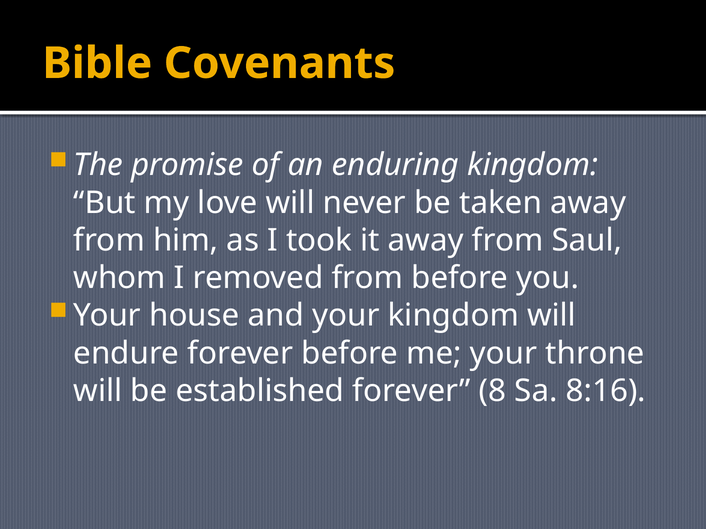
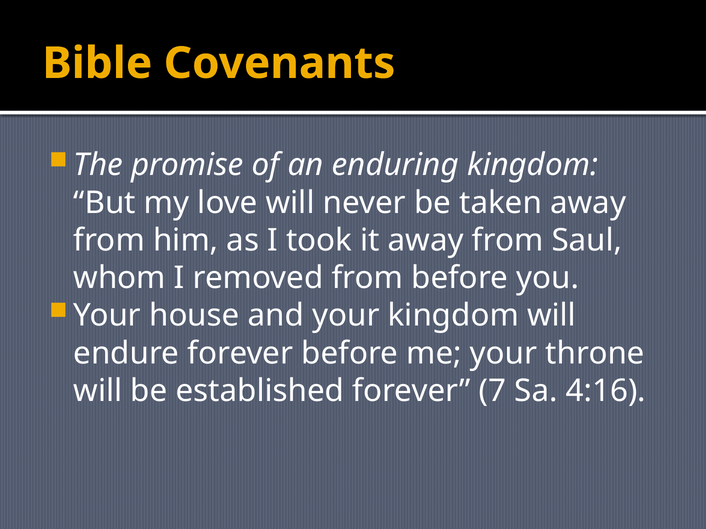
8: 8 -> 7 (493, 391)
8:16: 8:16 -> 4:16 (606, 391)
